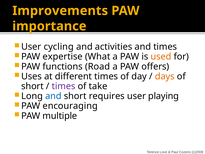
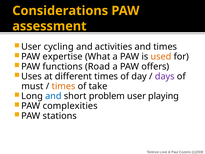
Improvements: Improvements -> Considerations (60, 11)
importance: importance -> assessment (49, 26)
days colour: orange -> purple (165, 76)
short: short -> must (32, 86)
times colour: purple -> orange (64, 86)
requires: requires -> problem (107, 96)
encouraging: encouraging -> complexities (70, 106)
multiple: multiple -> stations (60, 116)
